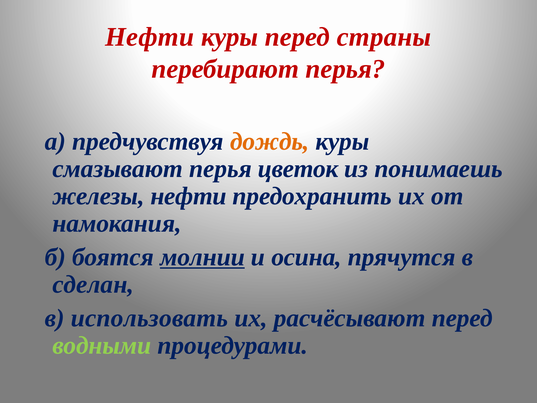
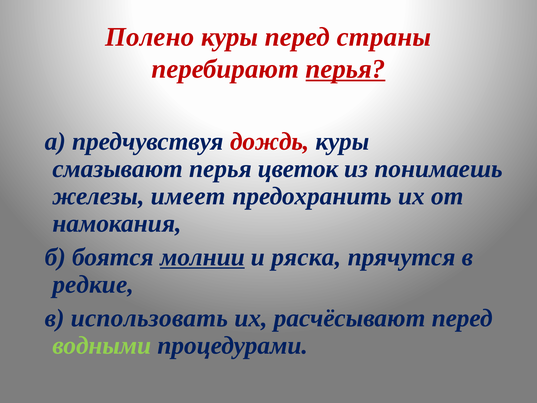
Нефти: Нефти -> Полено (150, 37)
перья underline: none -> present (346, 69)
дождь colour: orange -> red (270, 141)
железы нефти: нефти -> имеет (188, 196)
осина: осина -> ряска (306, 257)
сделан: сделан -> редкие (93, 284)
